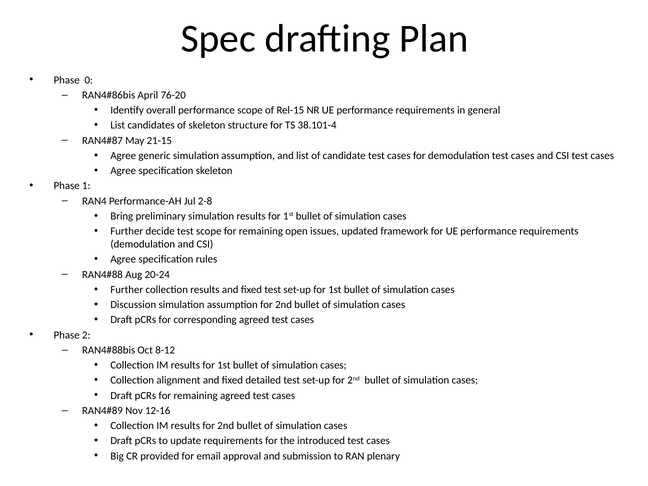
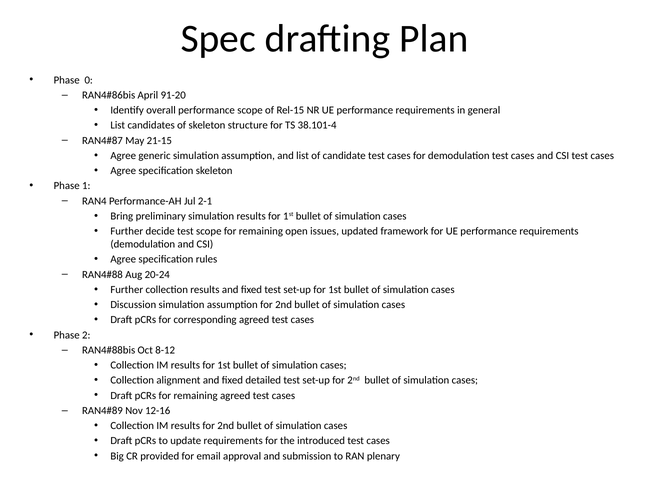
76-20: 76-20 -> 91-20 (173, 95)
2-8: 2-8 -> 2-1 (205, 201)
